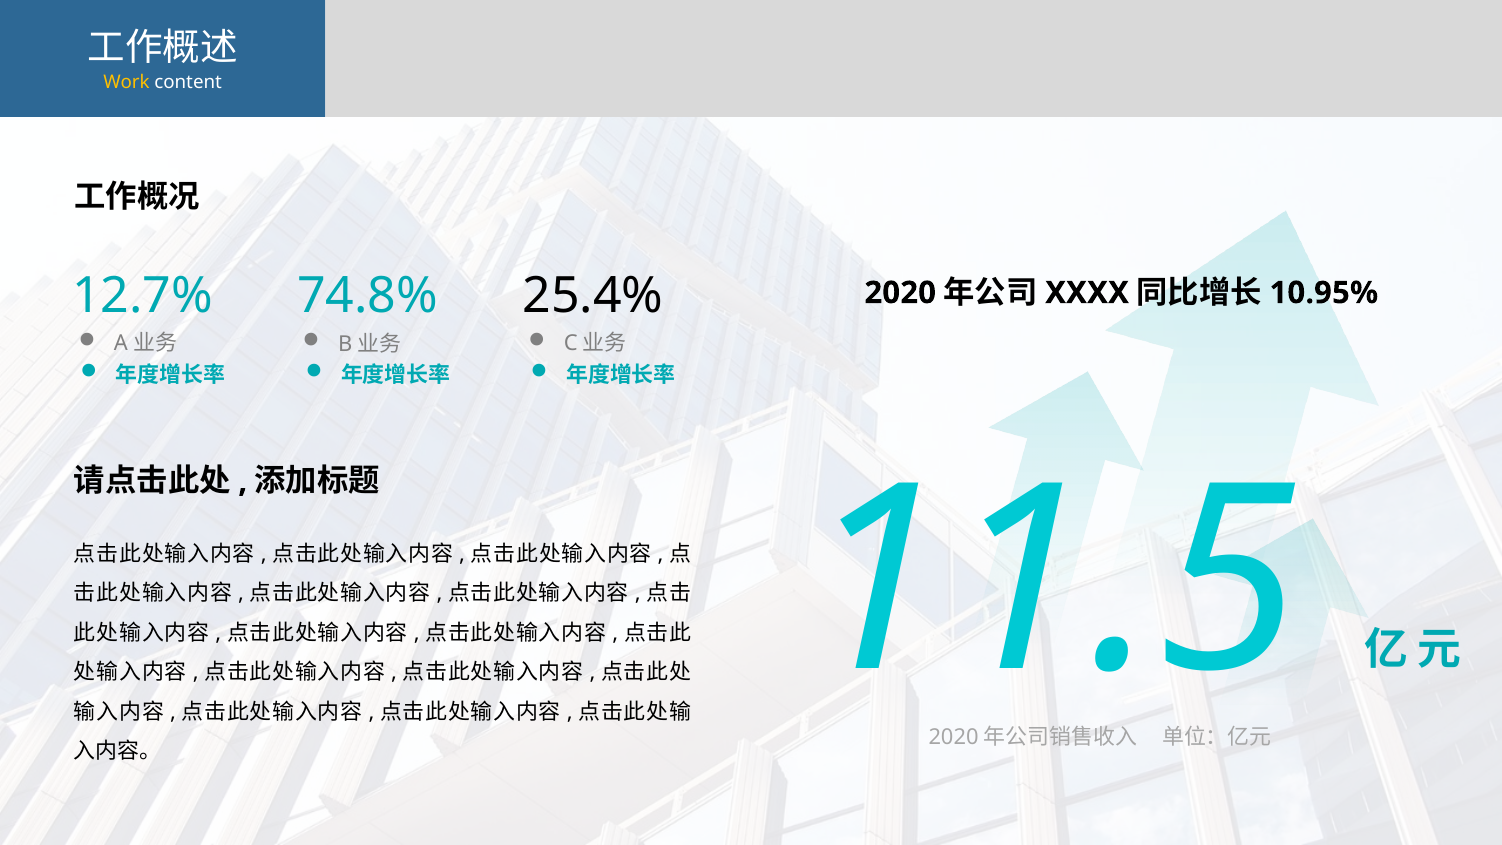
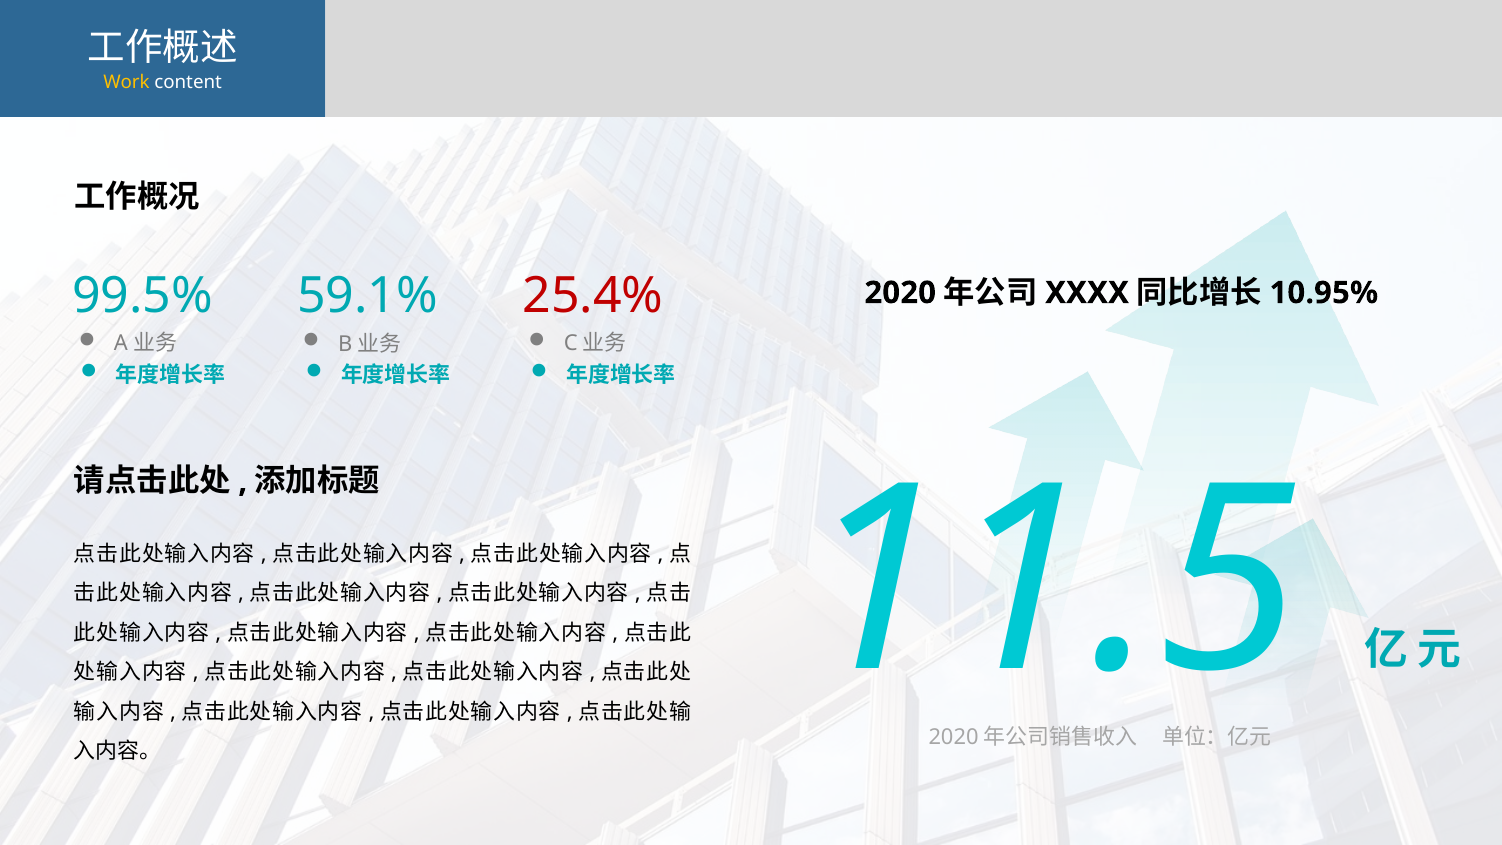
12.7%: 12.7% -> 99.5% (143, 296)
25.4% colour: black -> red (593, 296)
74.8%: 74.8% -> 59.1% (368, 296)
